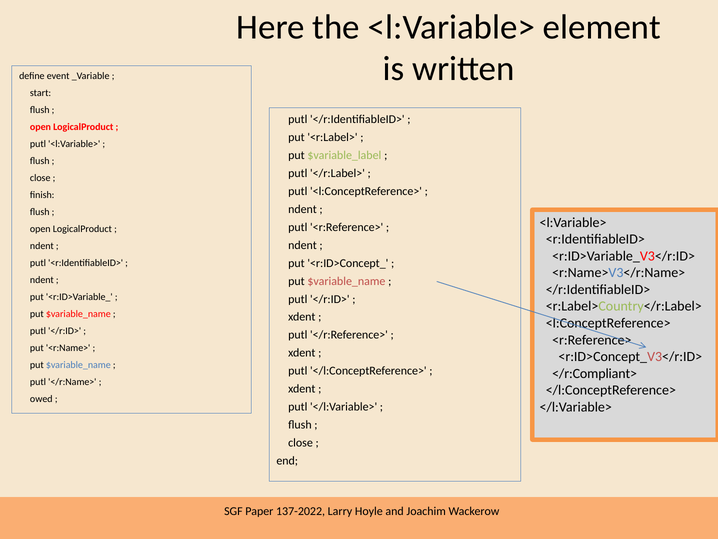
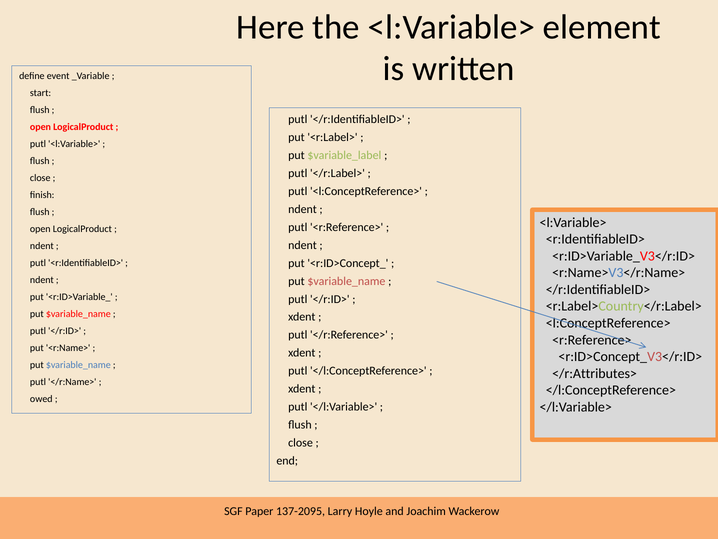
</r:Compliant>: </r:Compliant> -> </r:Attributes> (595, 373)
137-2022: 137-2022 -> 137-2095 (301, 511)
